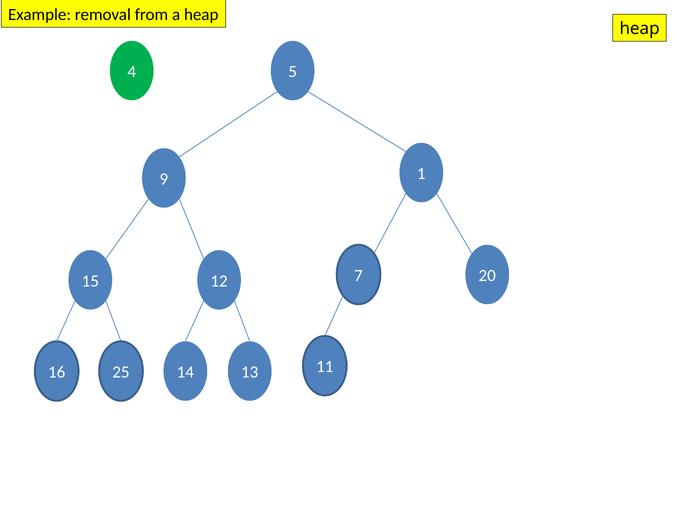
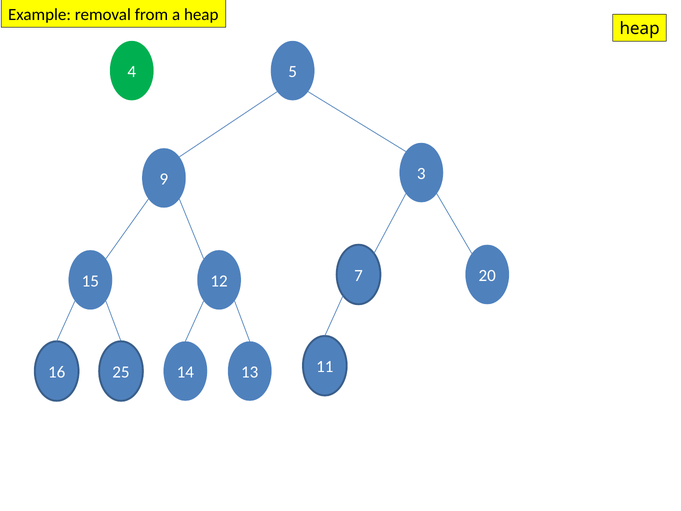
1: 1 -> 3 (421, 174)
